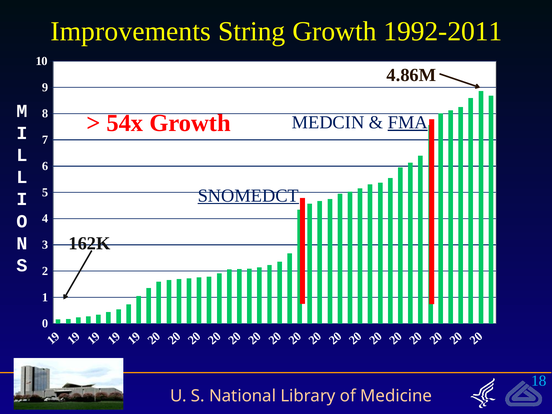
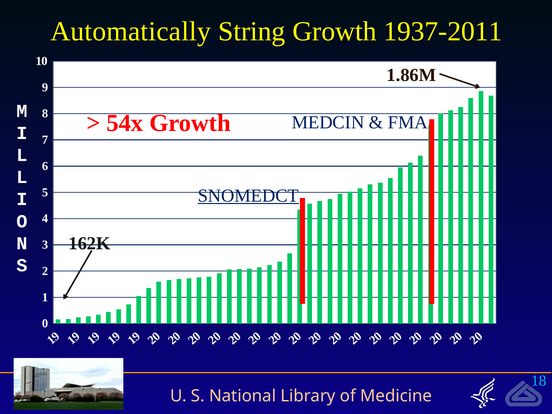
Improvements: Improvements -> Automatically (131, 31)
1992-2011: 1992-2011 -> 1937-2011 (443, 31)
4.86M: 4.86M -> 1.86M (411, 75)
FMA underline: present -> none (408, 122)
